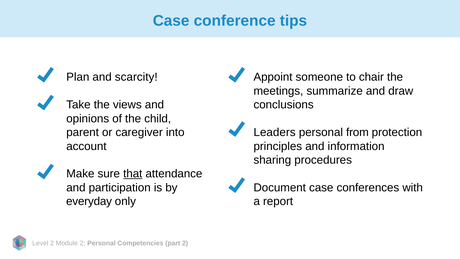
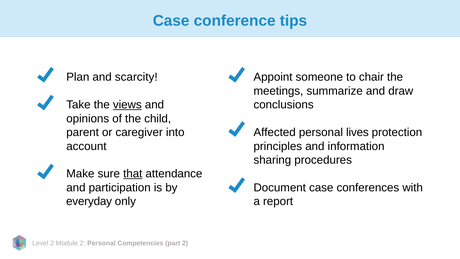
views underline: none -> present (127, 105)
Leaders: Leaders -> Affected (275, 132)
from: from -> lives (357, 132)
